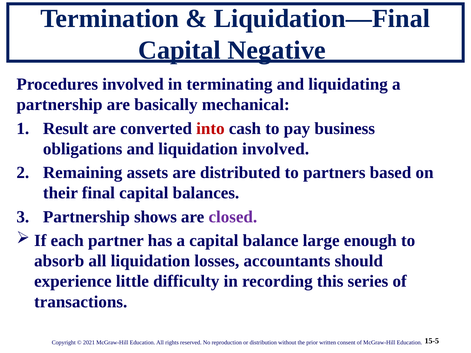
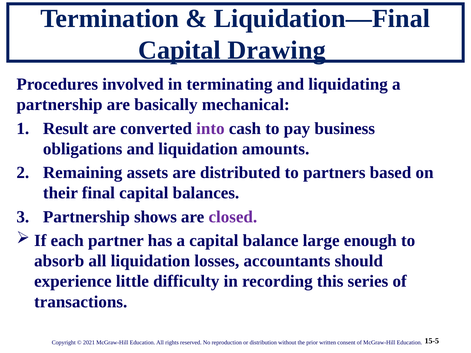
Negative: Negative -> Drawing (277, 50)
into colour: red -> purple (210, 129)
liquidation involved: involved -> amounts (276, 149)
